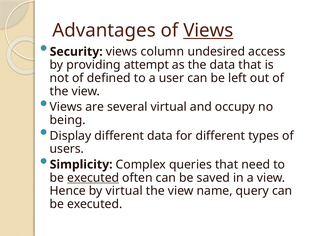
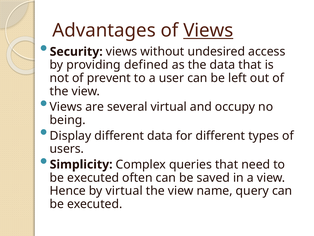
column: column -> without (162, 52)
attempt: attempt -> defined (146, 65)
defined: defined -> prevent (109, 78)
executed underline: present -> none (93, 177)
